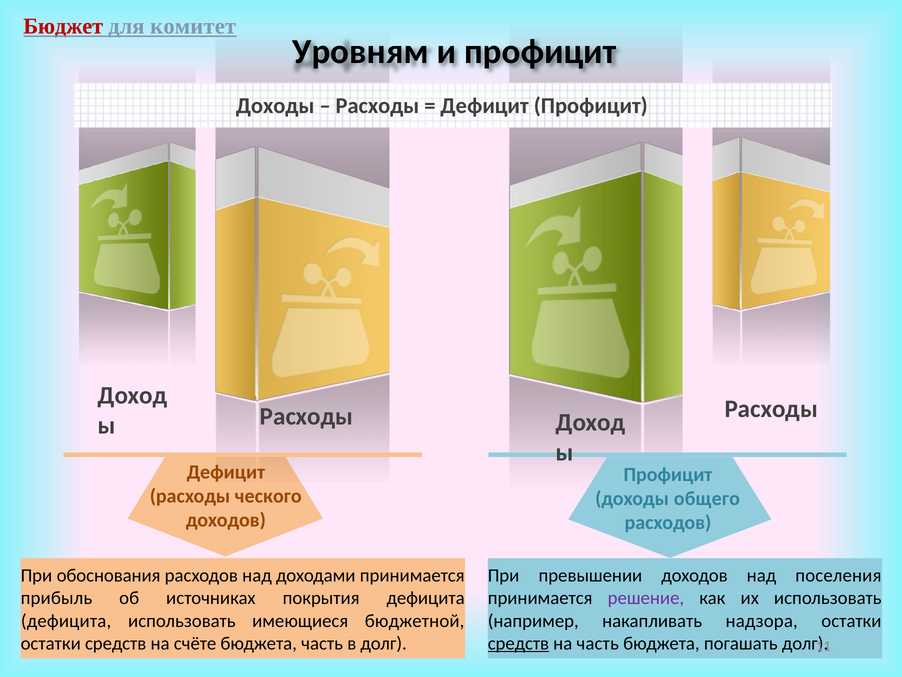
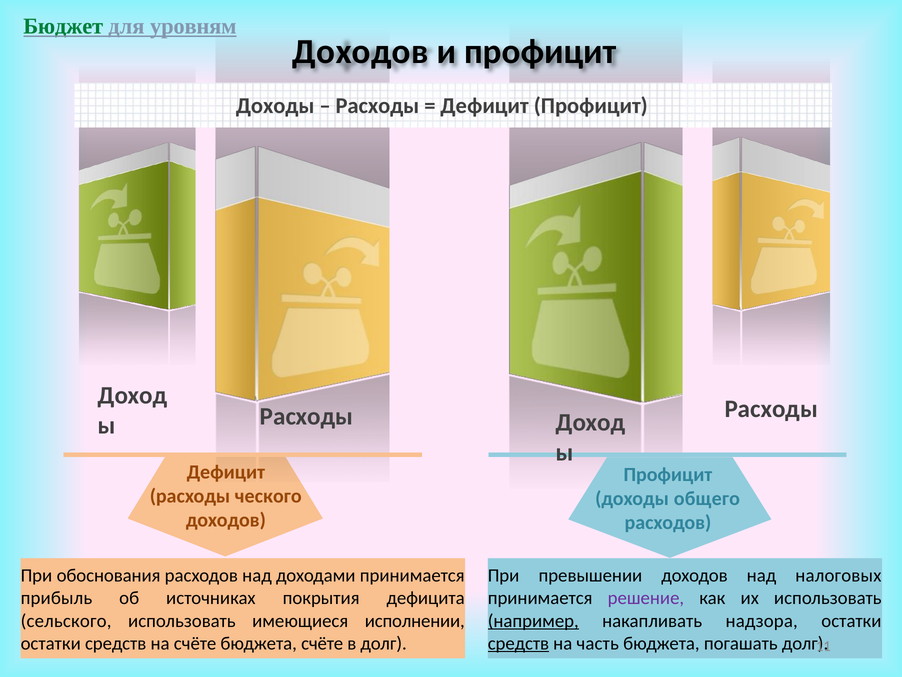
Бюджет colour: red -> green (63, 26)
комитет: комитет -> уровням (193, 26)
Уровням: Уровням -> Доходов (360, 52)
поселения: поселения -> налоговых (838, 575)
дефицита: дефицита -> сельского (66, 620)
бюджетной: бюджетной -> исполнении (415, 620)
например underline: none -> present (533, 620)
бюджета часть: часть -> счёте (322, 643)
